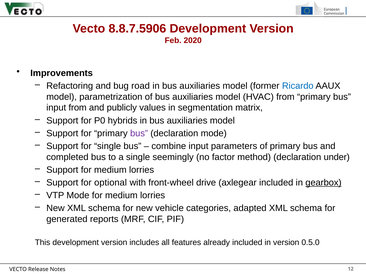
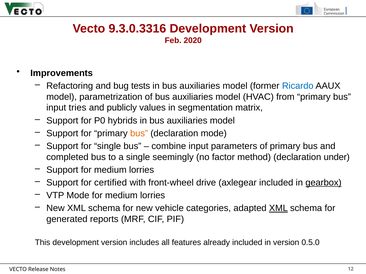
8.8.7.5906: 8.8.7.5906 -> 9.3.0.3316 (137, 29)
road: road -> tests (141, 86)
input from: from -> tries (78, 108)
bus colour: purple -> orange (139, 134)
optional: optional -> certified (111, 183)
XML underline: none -> present (278, 209)
